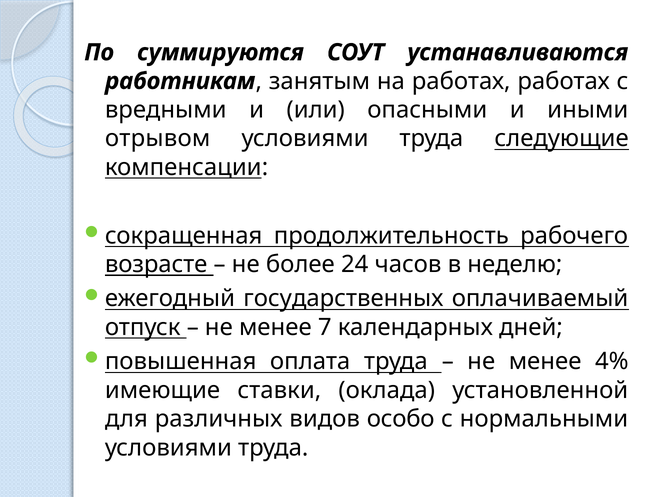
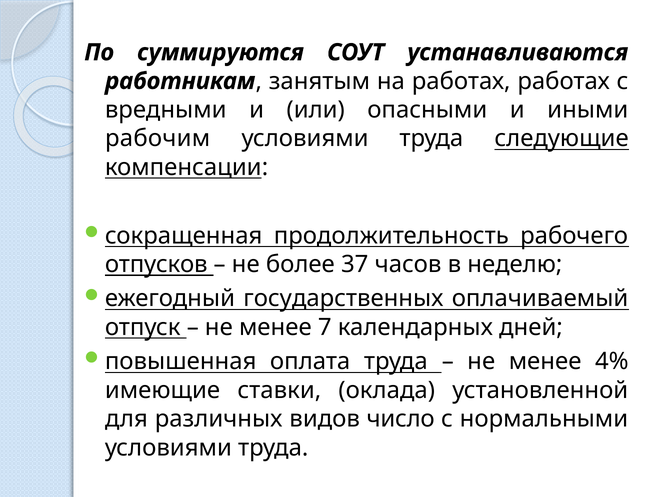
отрывом: отрывом -> рабочим (158, 139)
возрасте: возрасте -> отпусков (156, 265)
24: 24 -> 37 (355, 265)
особо: особо -> число (401, 419)
